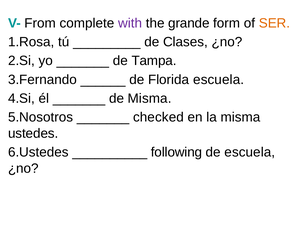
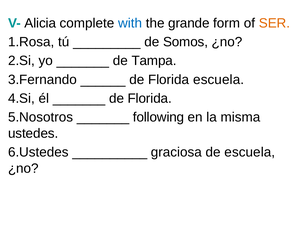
From: From -> Alicia (40, 23)
with colour: purple -> blue (130, 23)
Clases: Clases -> Somos (186, 42)
Misma: Misma -> Florida (150, 99)
checked: checked -> following (159, 117)
following: following -> graciosa (176, 152)
